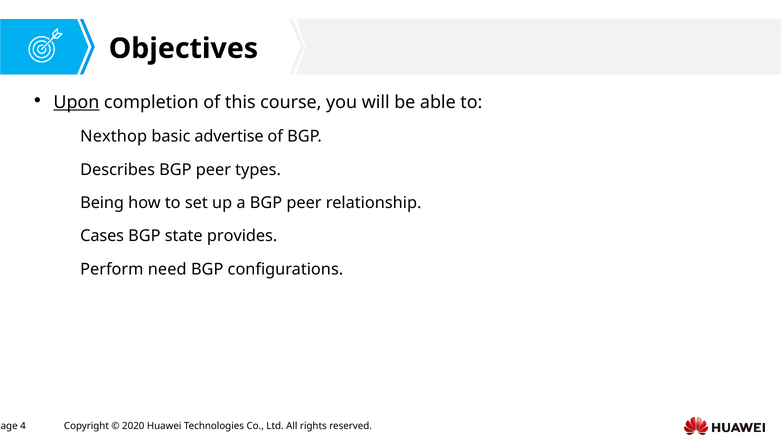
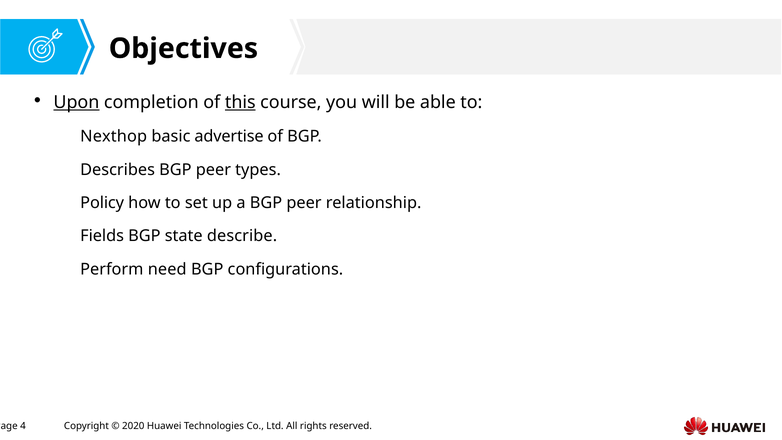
this underline: none -> present (240, 102)
Being: Being -> Policy (102, 203)
Cases: Cases -> Fields (102, 236)
provides: provides -> describe (242, 236)
